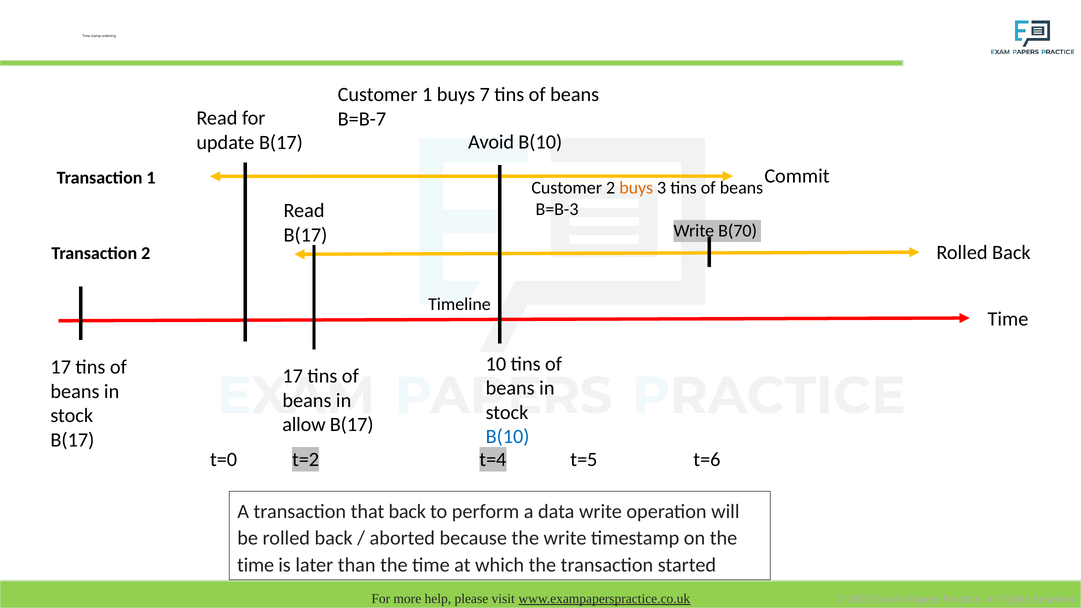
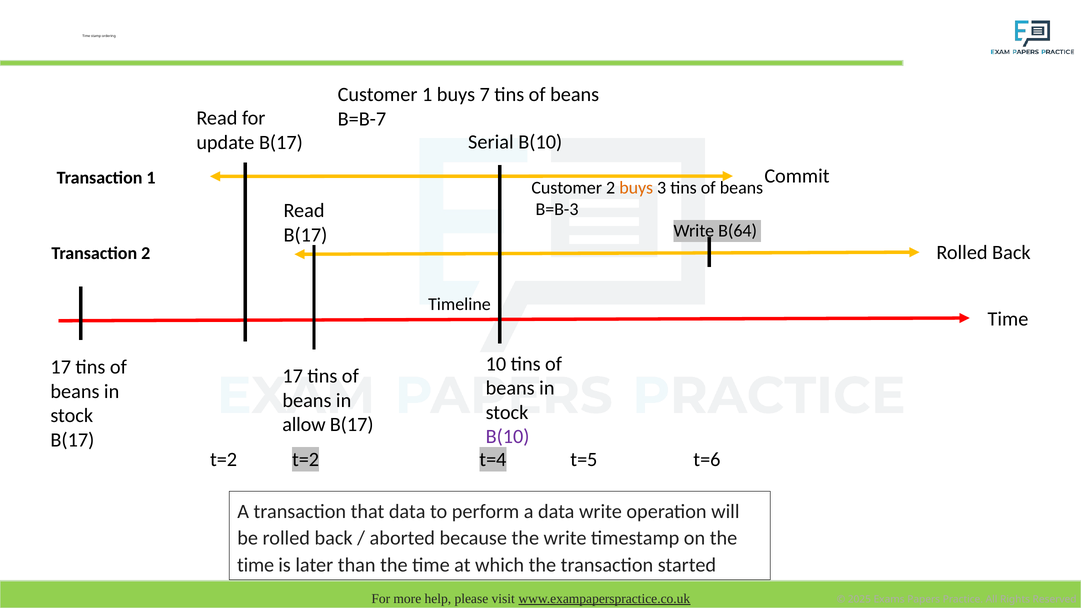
Avoid: Avoid -> Serial (491, 142)
B(70: B(70 -> B(64 (738, 231)
B(10 colour: blue -> purple (508, 437)
t=0: t=0 -> t=2 (224, 459)
that back: back -> data (407, 511)
